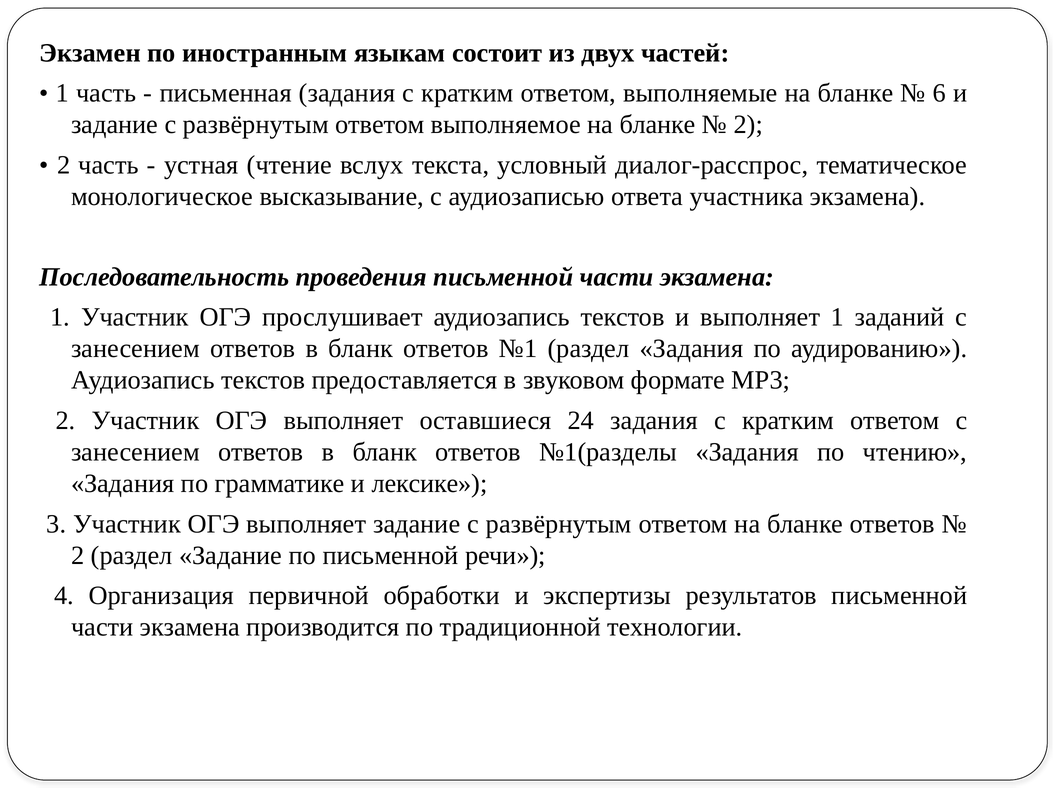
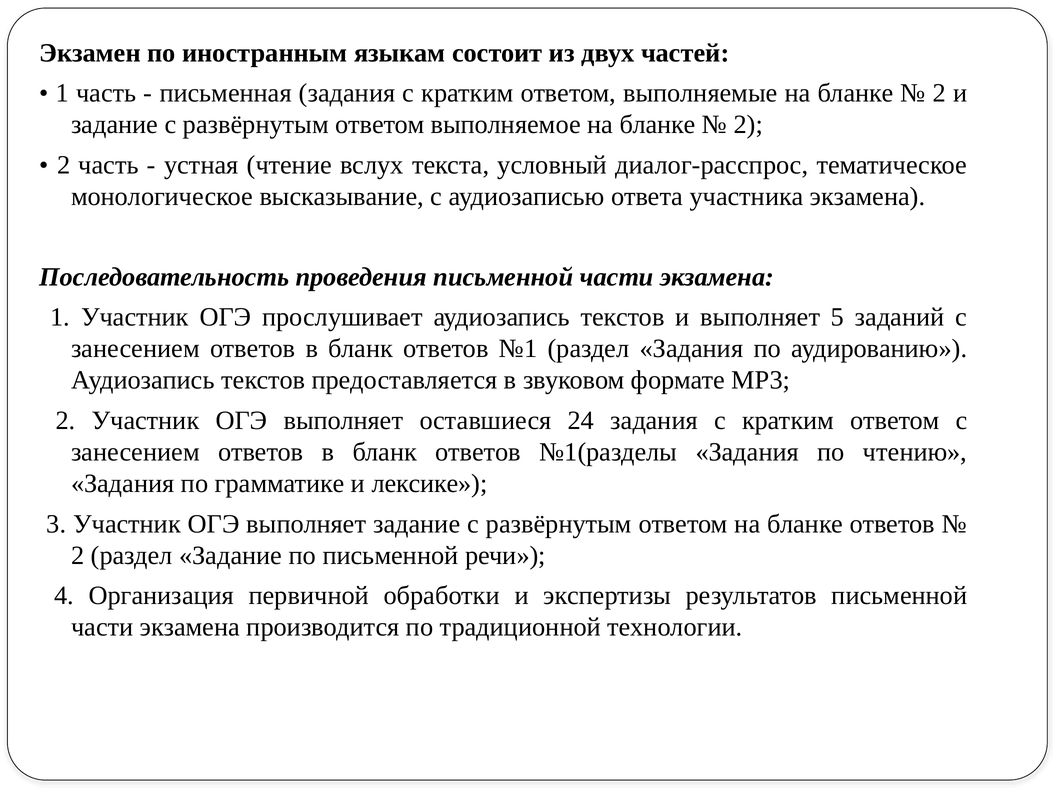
6: 6 -> 2 (939, 93)
выполняет 1: 1 -> 5 (838, 317)
